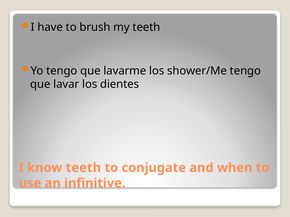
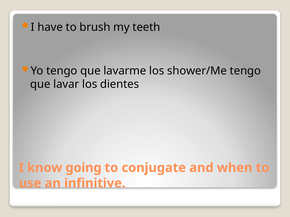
know teeth: teeth -> going (84, 168)
